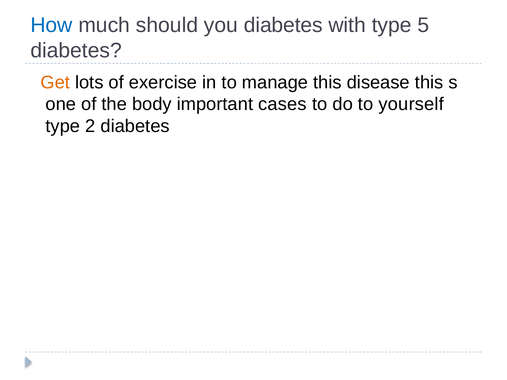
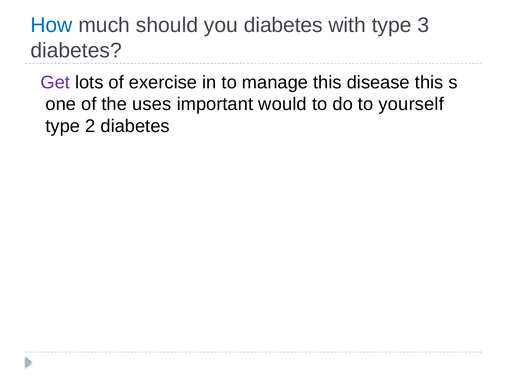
5: 5 -> 3 (423, 25)
Get colour: orange -> purple (55, 82)
body: body -> uses (152, 104)
cases: cases -> would (283, 104)
